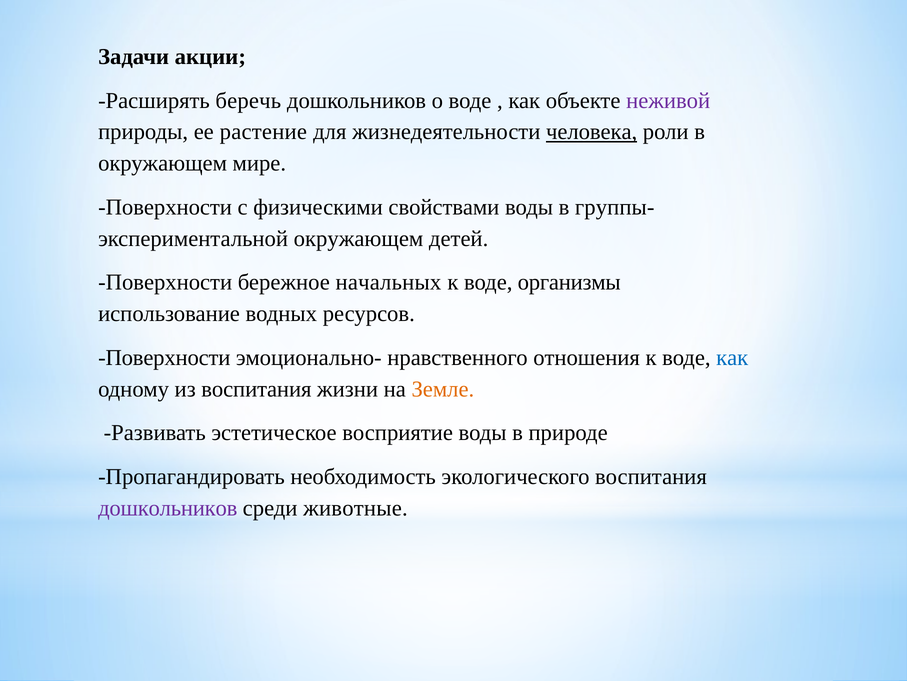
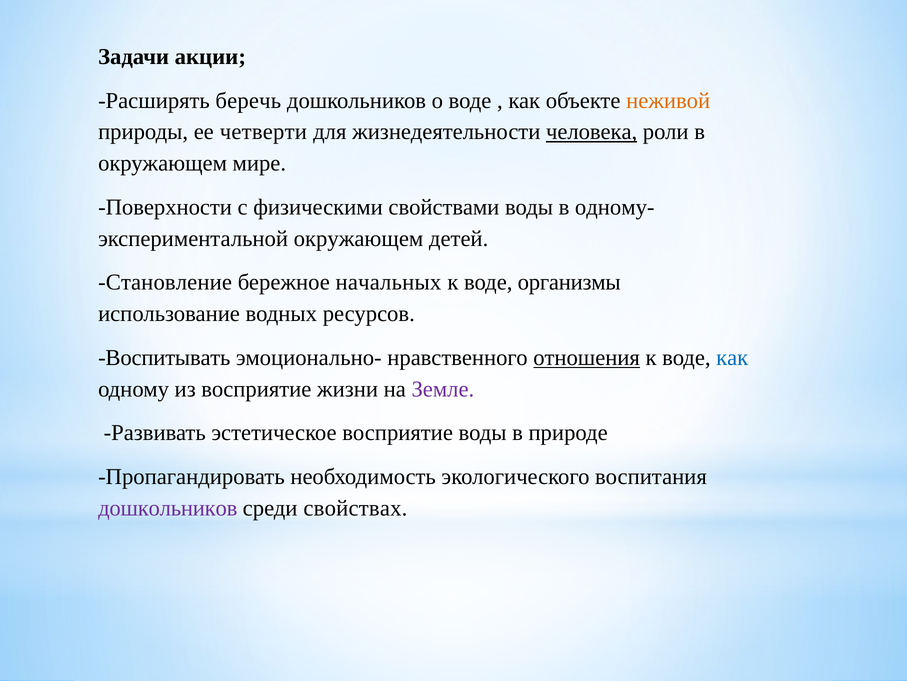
неживой colour: purple -> orange (668, 101)
растение: растение -> четверти (263, 132)
группы-: группы- -> одному- (615, 207)
Поверхности: Поверхности -> Становление (165, 282)
Поверхности: Поверхности -> Воспитывать (164, 357)
отношения underline: none -> present (587, 357)
из воспитания: воспитания -> восприятие (256, 389)
Земле colour: orange -> purple (443, 389)
животные: животные -> свойствах (355, 508)
